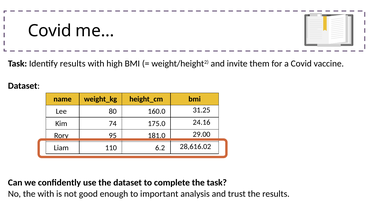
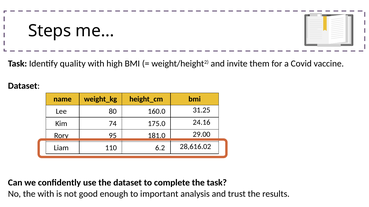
Covid: Covid -> Steps (50, 31)
Identify results: results -> quality (73, 64)
